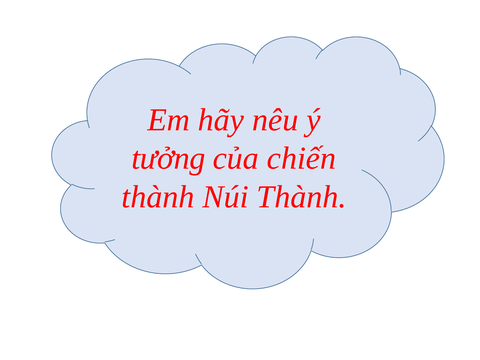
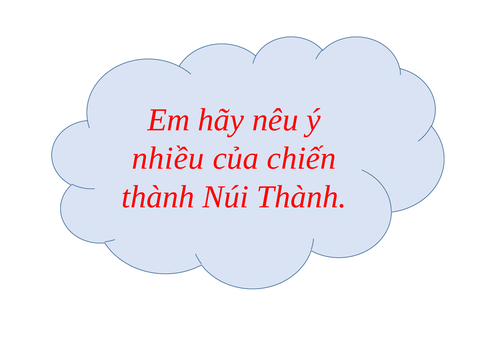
tưởng: tưởng -> nhiều (168, 158)
